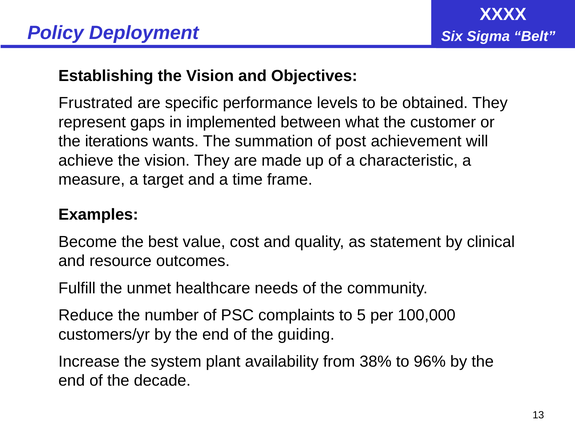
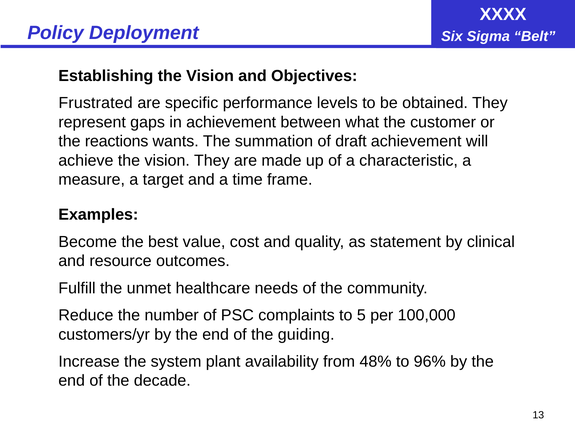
in implemented: implemented -> achievement (231, 122)
iterations: iterations -> reactions (117, 141)
post: post -> draft (351, 141)
38%: 38% -> 48% (376, 362)
